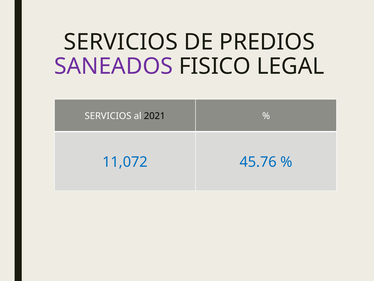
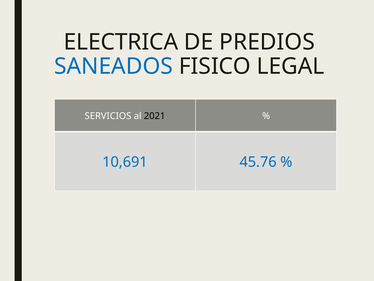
SERVICIOS: SERVICIOS -> ELECTRICA (121, 42)
SANEADOS colour: purple -> blue (113, 66)
11,072: 11,072 -> 10,691 (125, 162)
